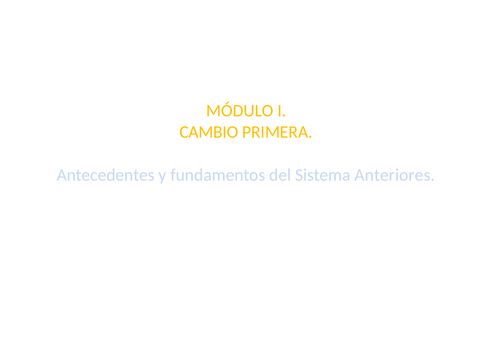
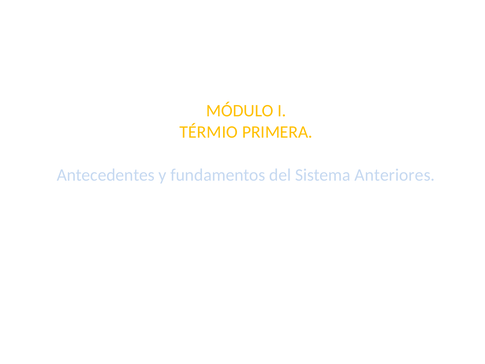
CAMBIO: CAMBIO -> TÉRMIO (209, 132)
